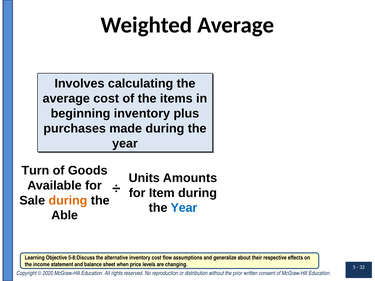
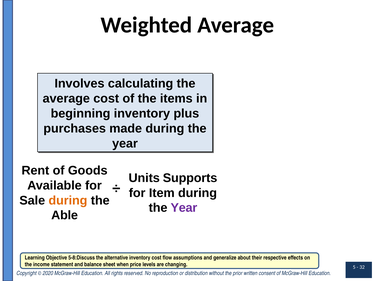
Turn: Turn -> Rent (35, 171)
Amounts: Amounts -> Supports (190, 178)
Year colour: blue -> purple (184, 208)
